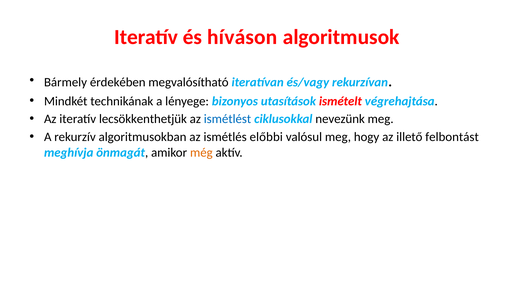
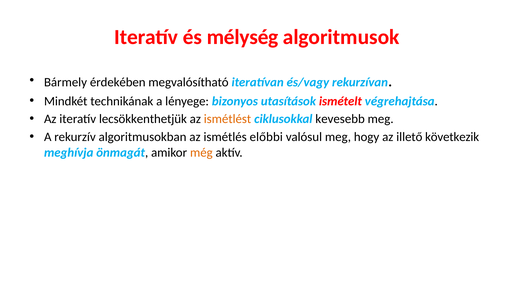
híváson: híváson -> mélység (243, 37)
ismétlést colour: blue -> orange (228, 119)
nevezünk: nevezünk -> kevesebb (340, 119)
felbontást: felbontást -> következik (452, 137)
